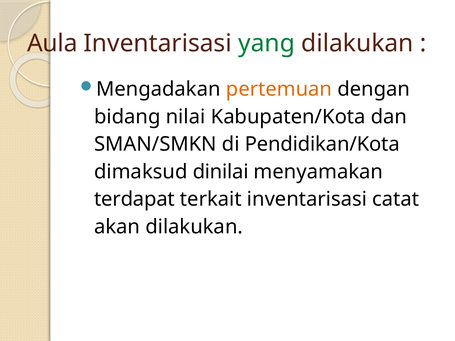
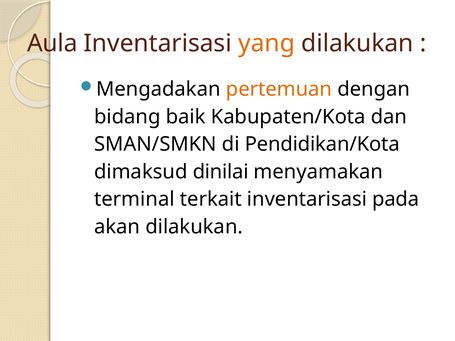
yang colour: green -> orange (267, 44)
nilai: nilai -> baik (186, 117)
terdapat: terdapat -> terminal (134, 199)
catat: catat -> pada (396, 199)
